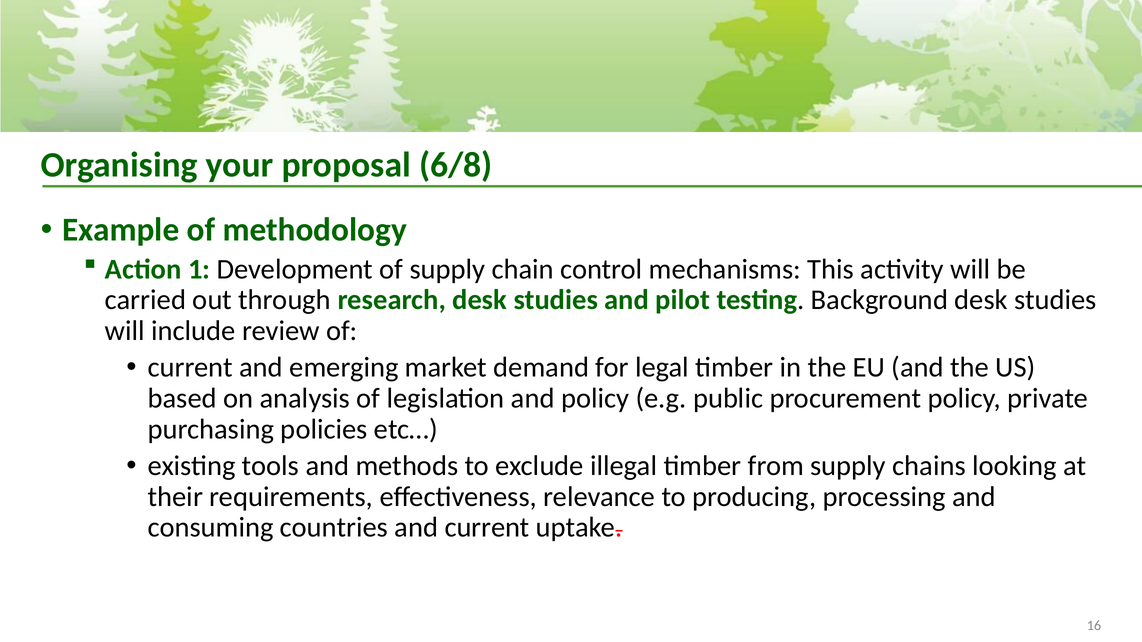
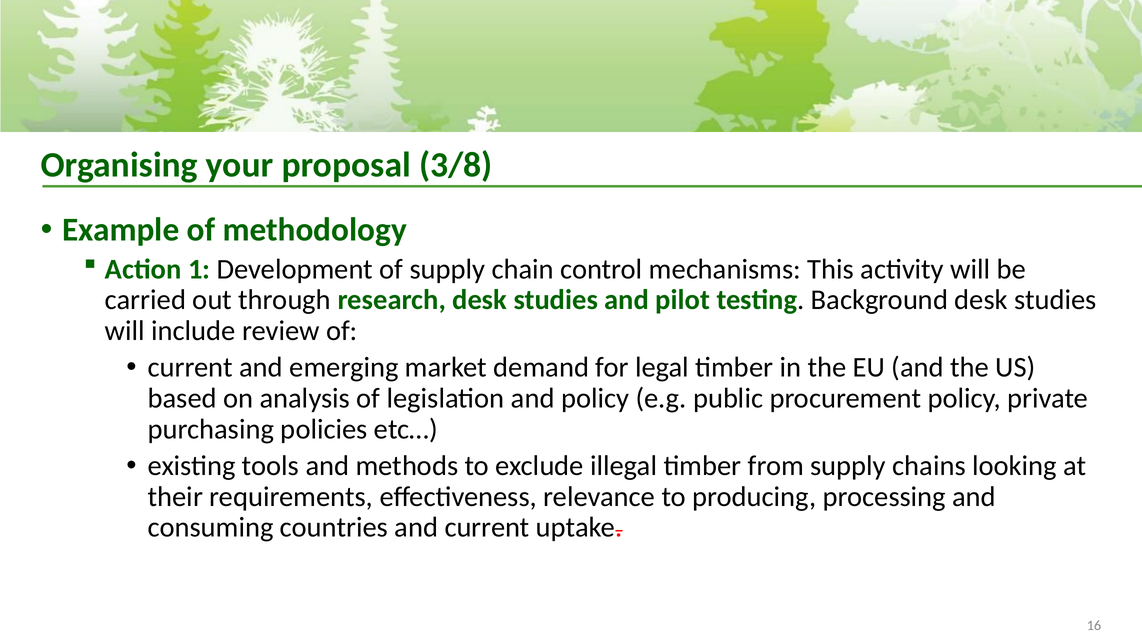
6/8: 6/8 -> 3/8 (456, 165)
